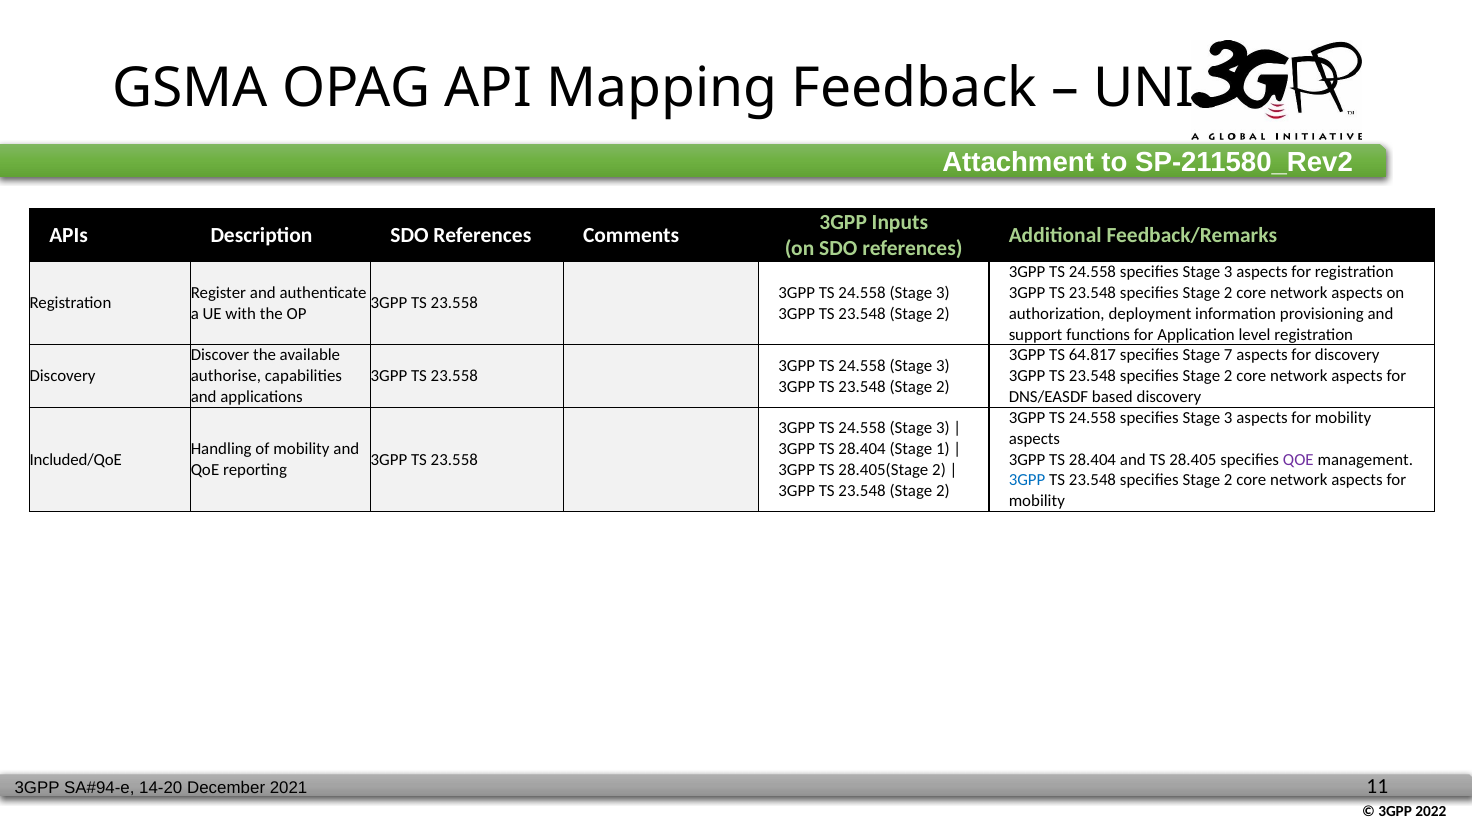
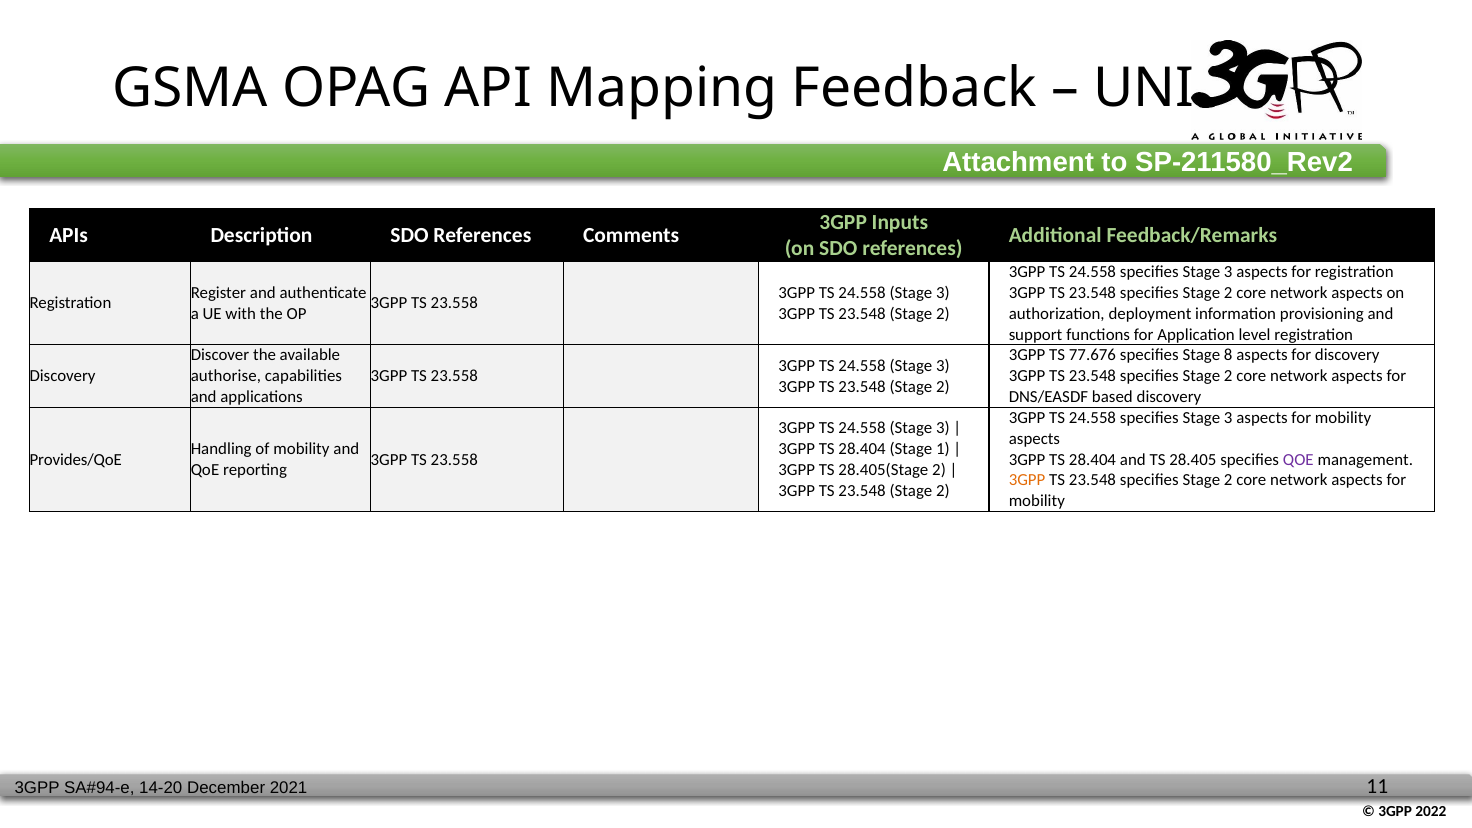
64.817: 64.817 -> 77.676 (1092, 355)
7: 7 -> 8 (1228, 355)
Included/QoE: Included/QoE -> Provides/QoE (76, 460)
3GPP colour: blue -> orange (1027, 480)
